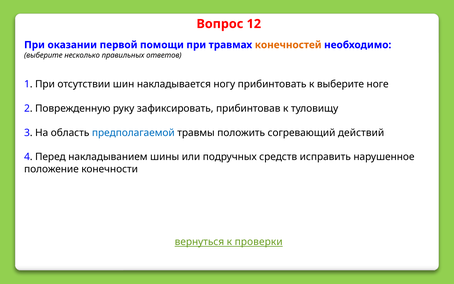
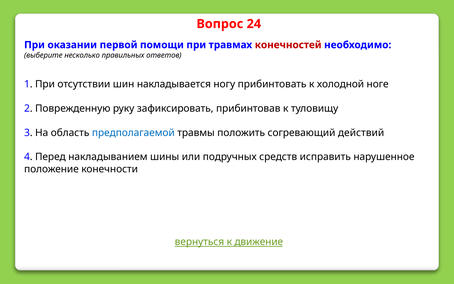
12: 12 -> 24 (254, 24)
конечностей colour: orange -> red (288, 45)
к выберите: выберите -> холодной (341, 84)
проверки: проверки -> движение (259, 242)
